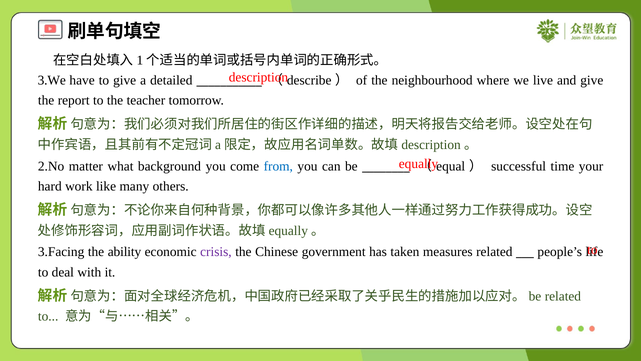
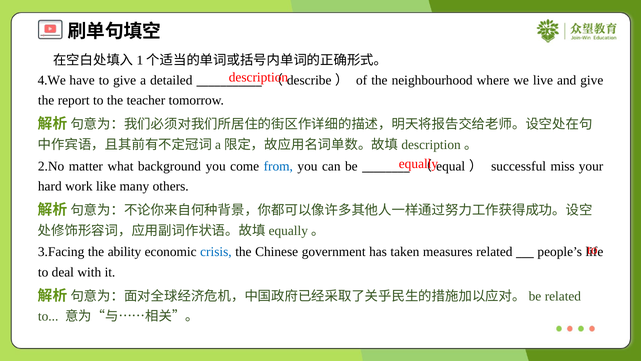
3.We: 3.We -> 4.We (52, 80)
time: time -> miss (563, 166)
crisis colour: purple -> blue (216, 252)
